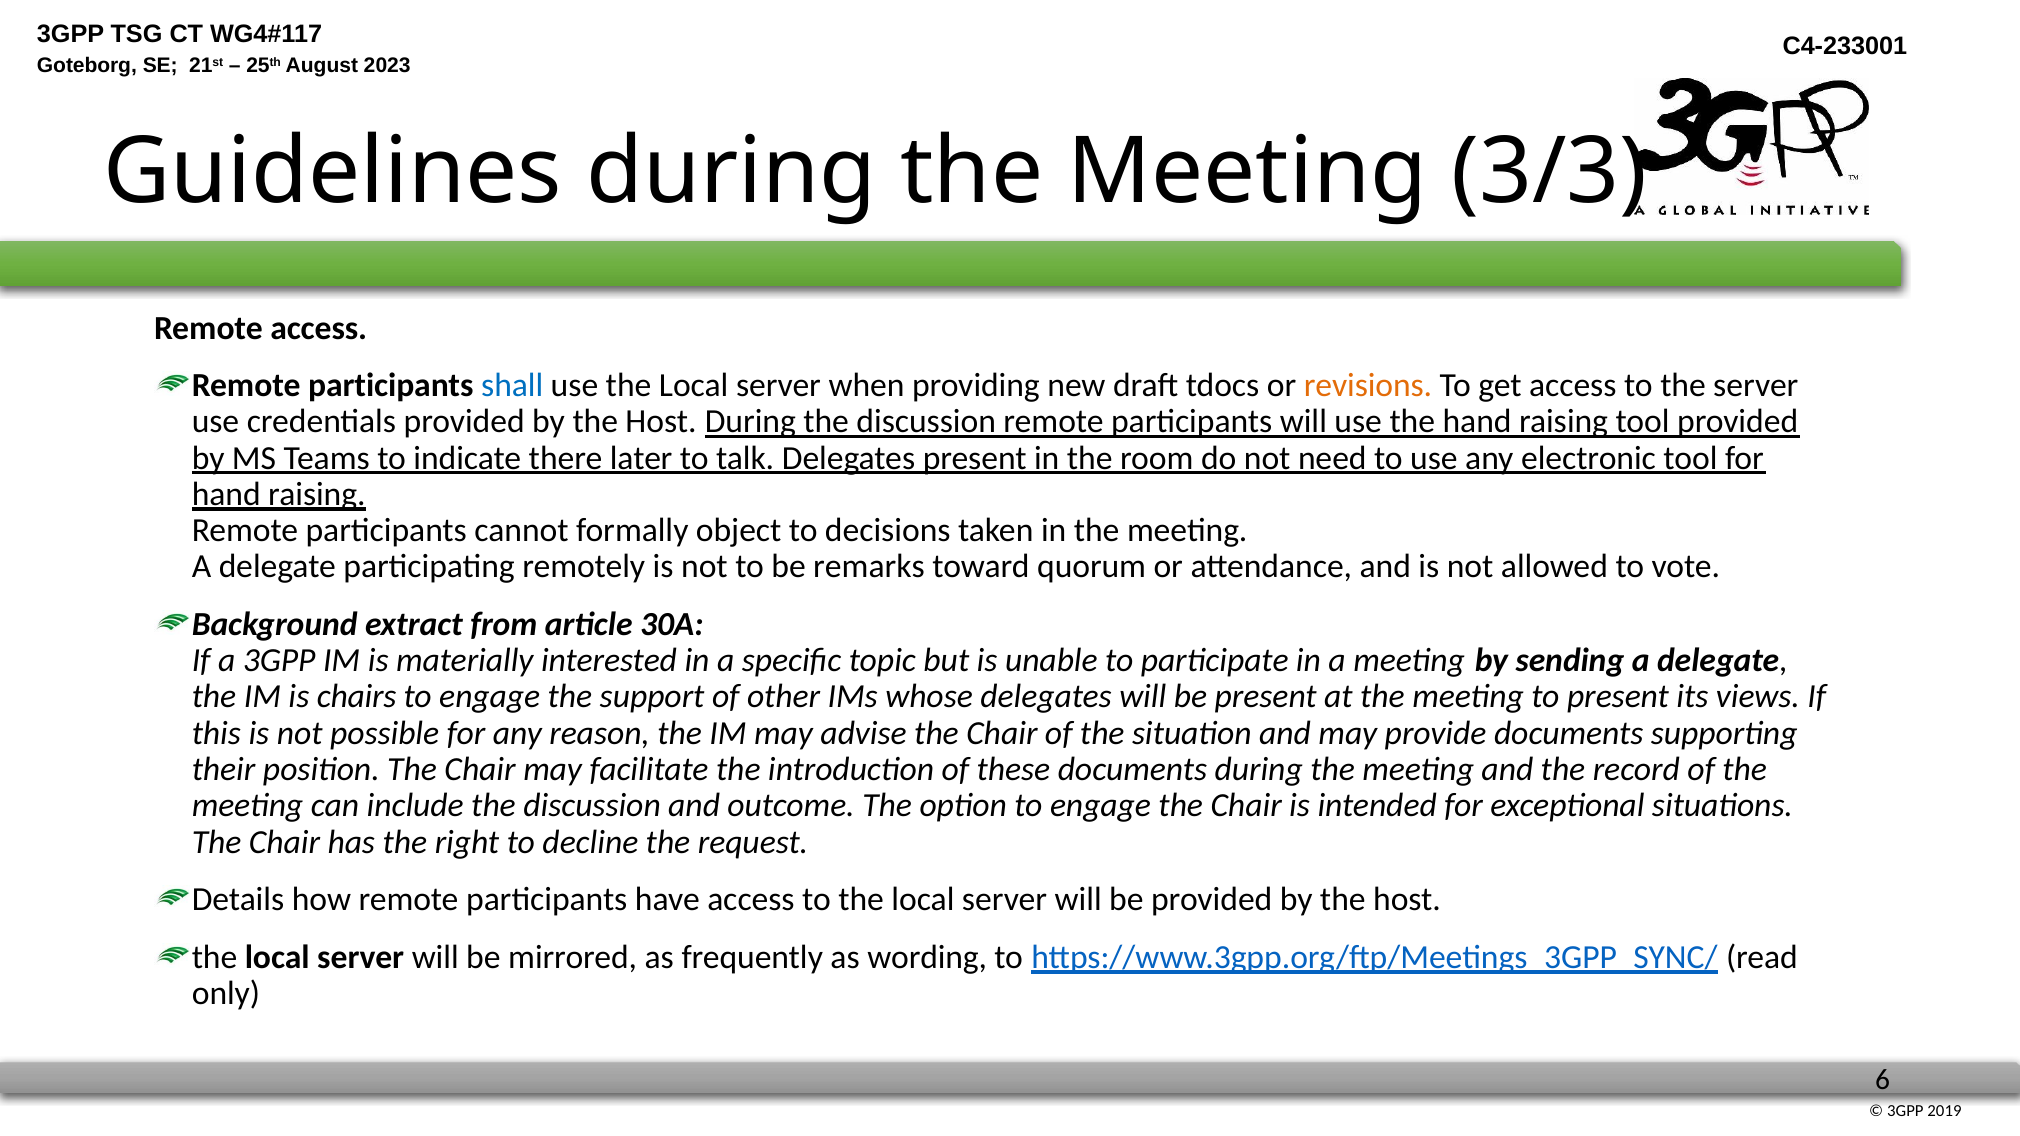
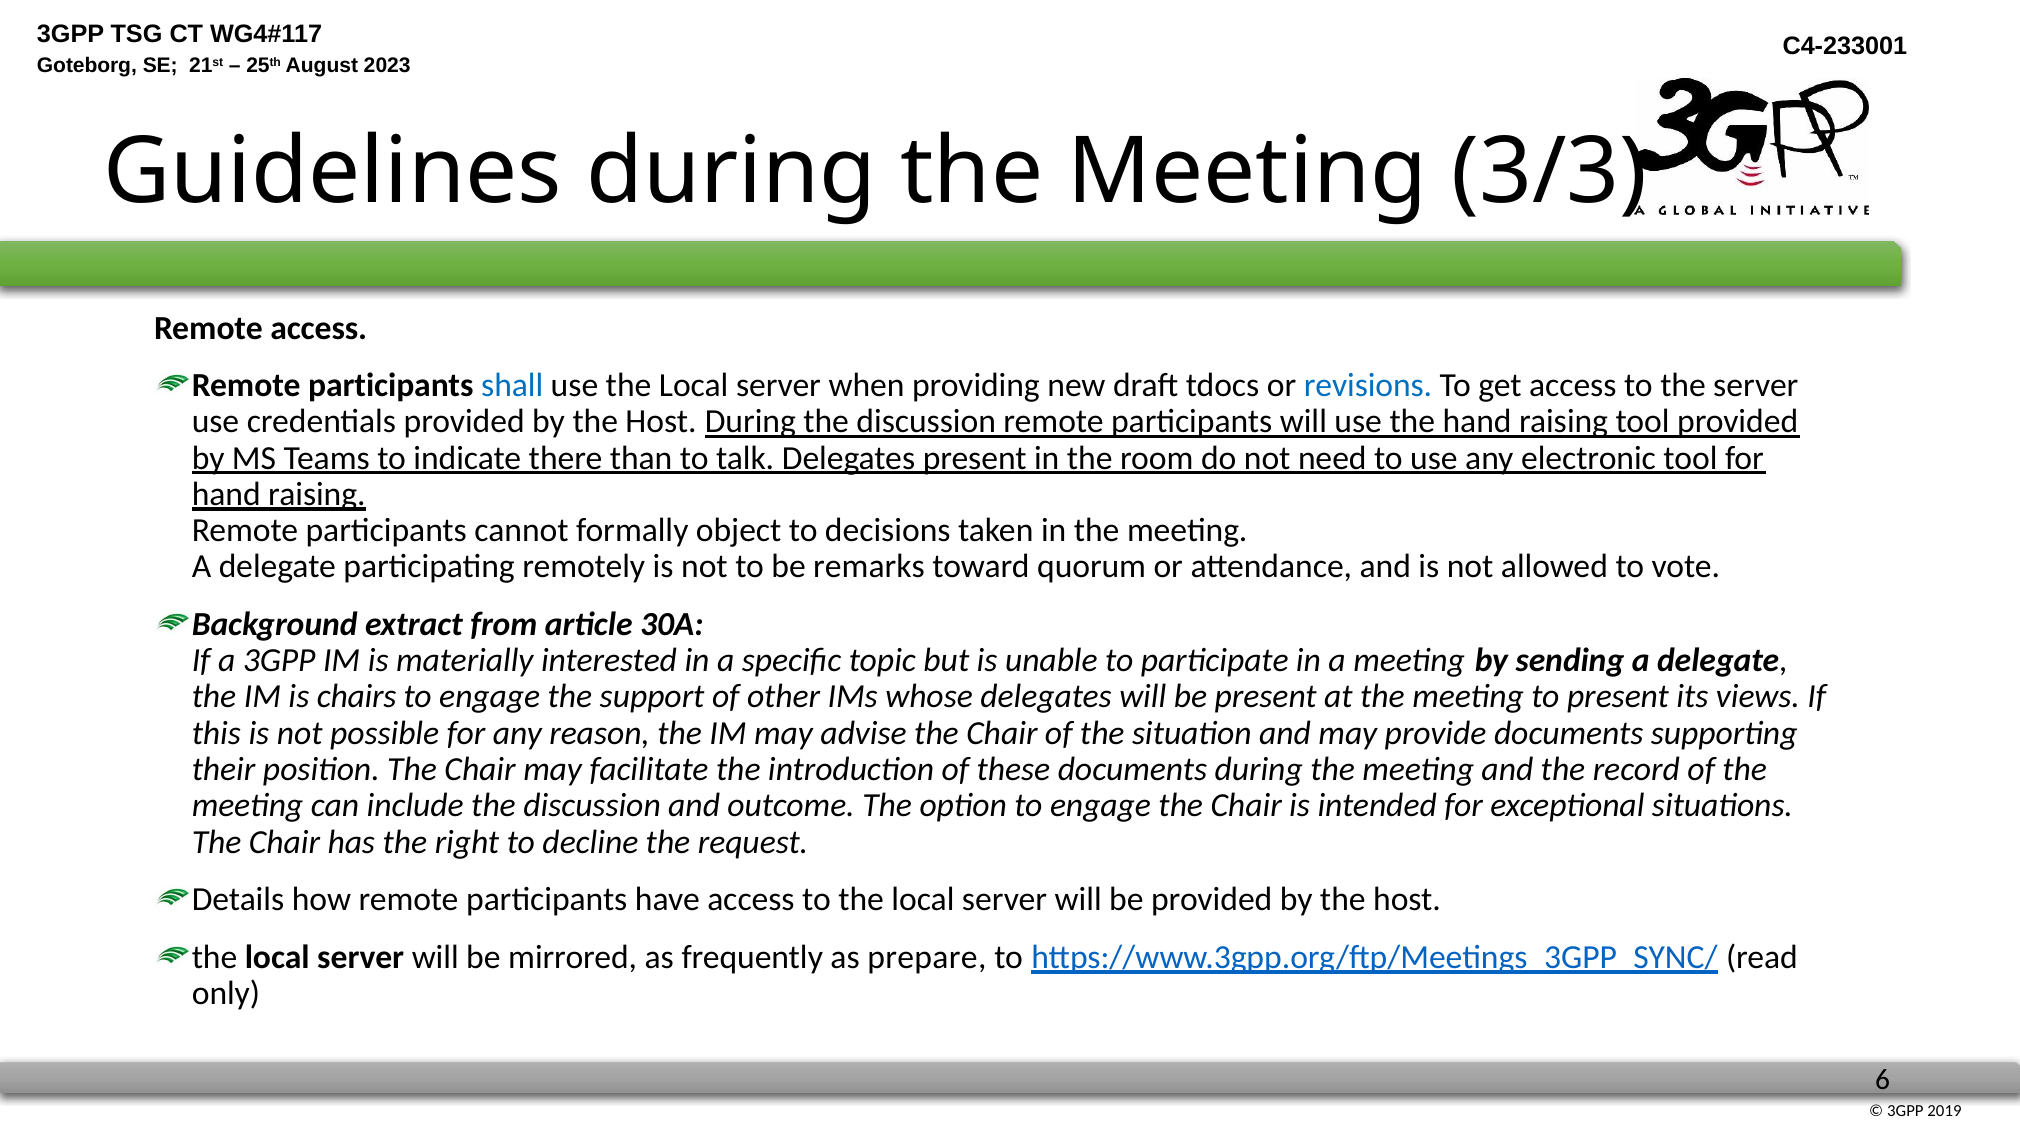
revisions colour: orange -> blue (1368, 385)
later: later -> than (641, 458)
wording: wording -> prepare (927, 958)
